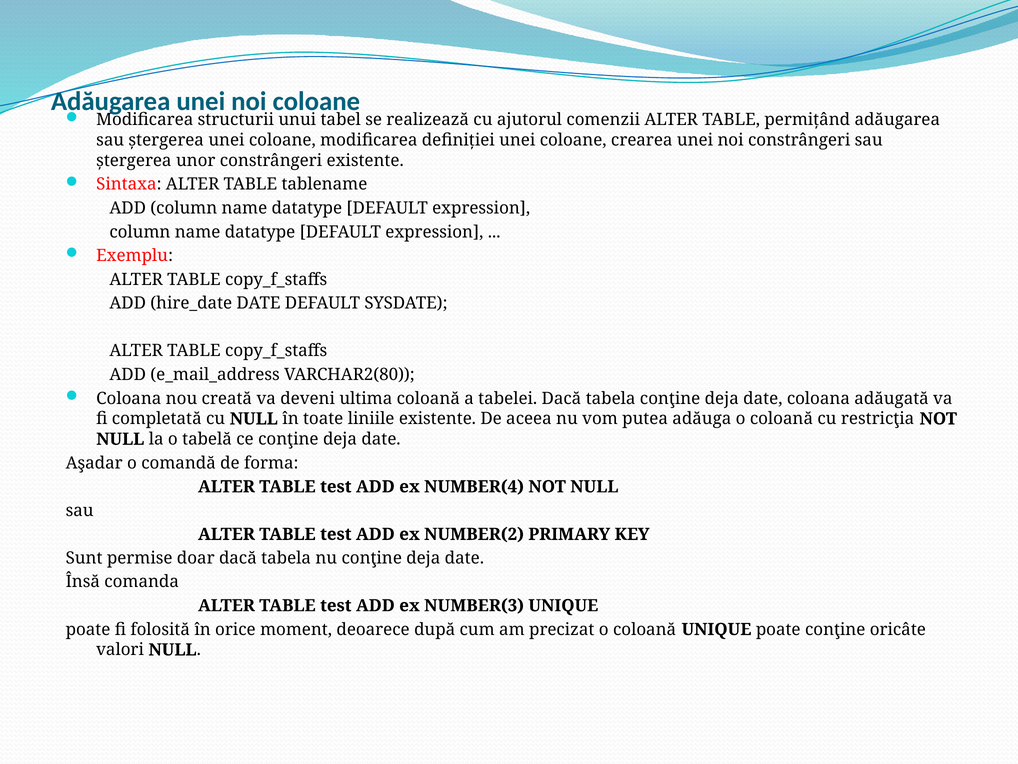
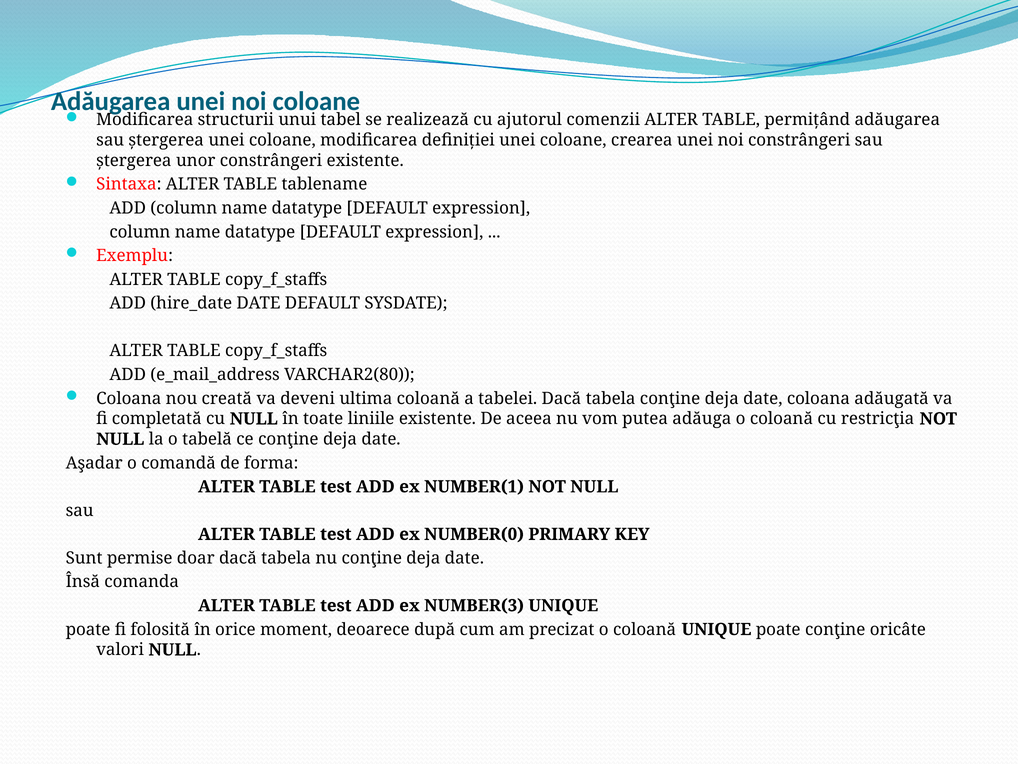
NUMBER(4: NUMBER(4 -> NUMBER(1 (474, 486)
NUMBER(2: NUMBER(2 -> NUMBER(0 (474, 534)
